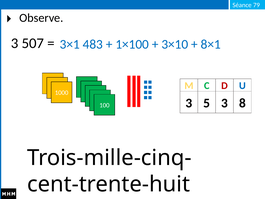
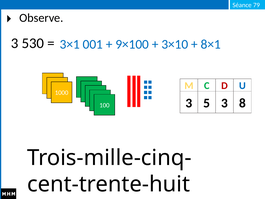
507: 507 -> 530 (33, 43)
483: 483 -> 001 (93, 44)
1×100: 1×100 -> 9×100 (132, 44)
